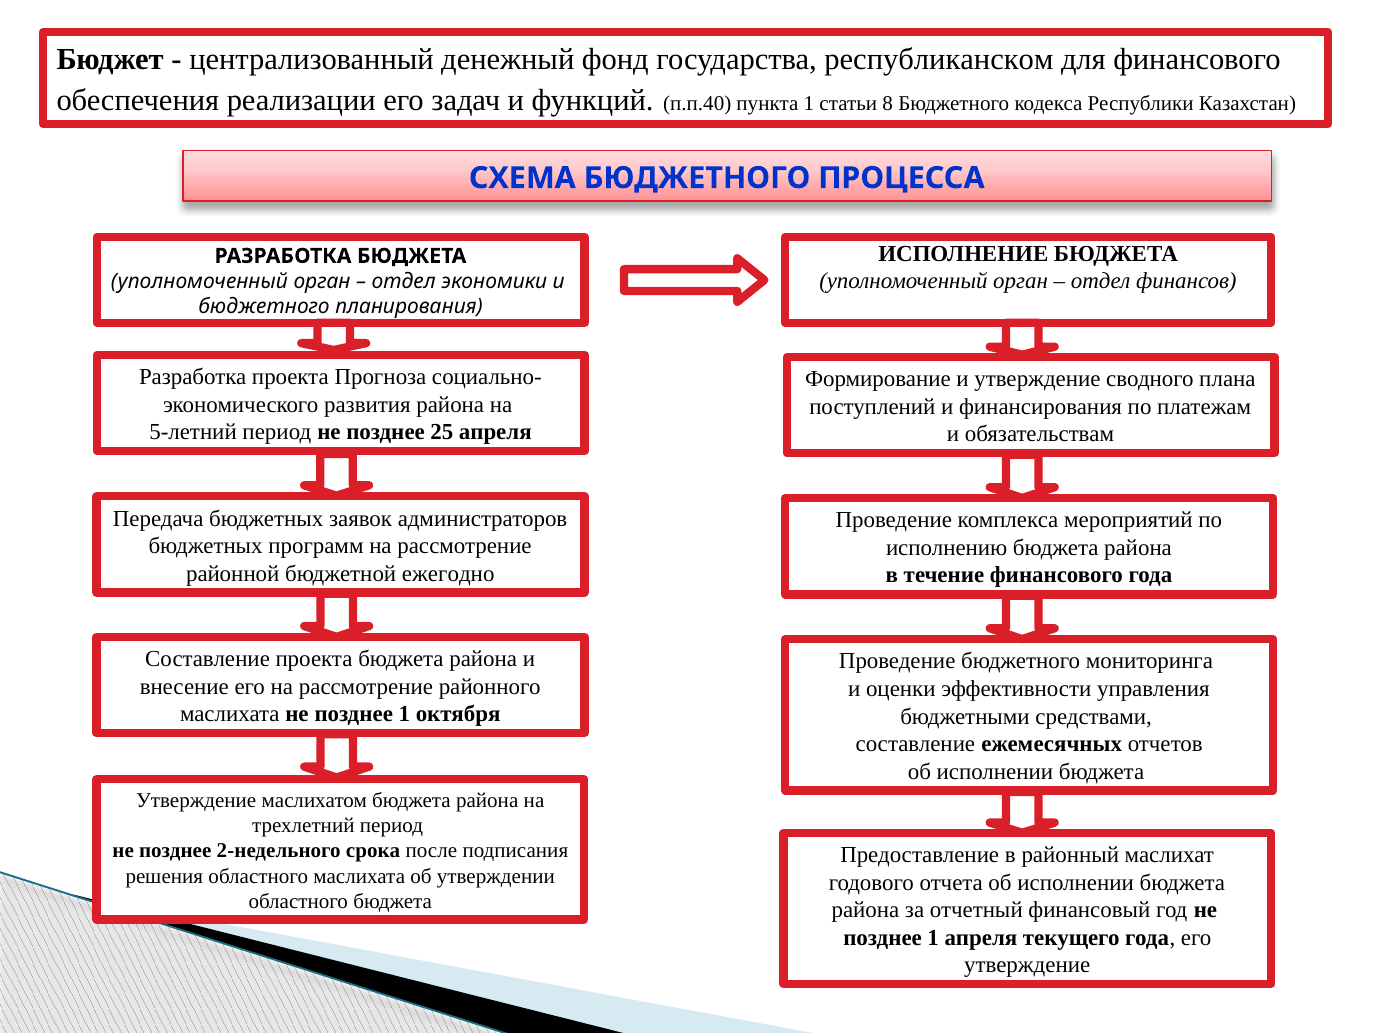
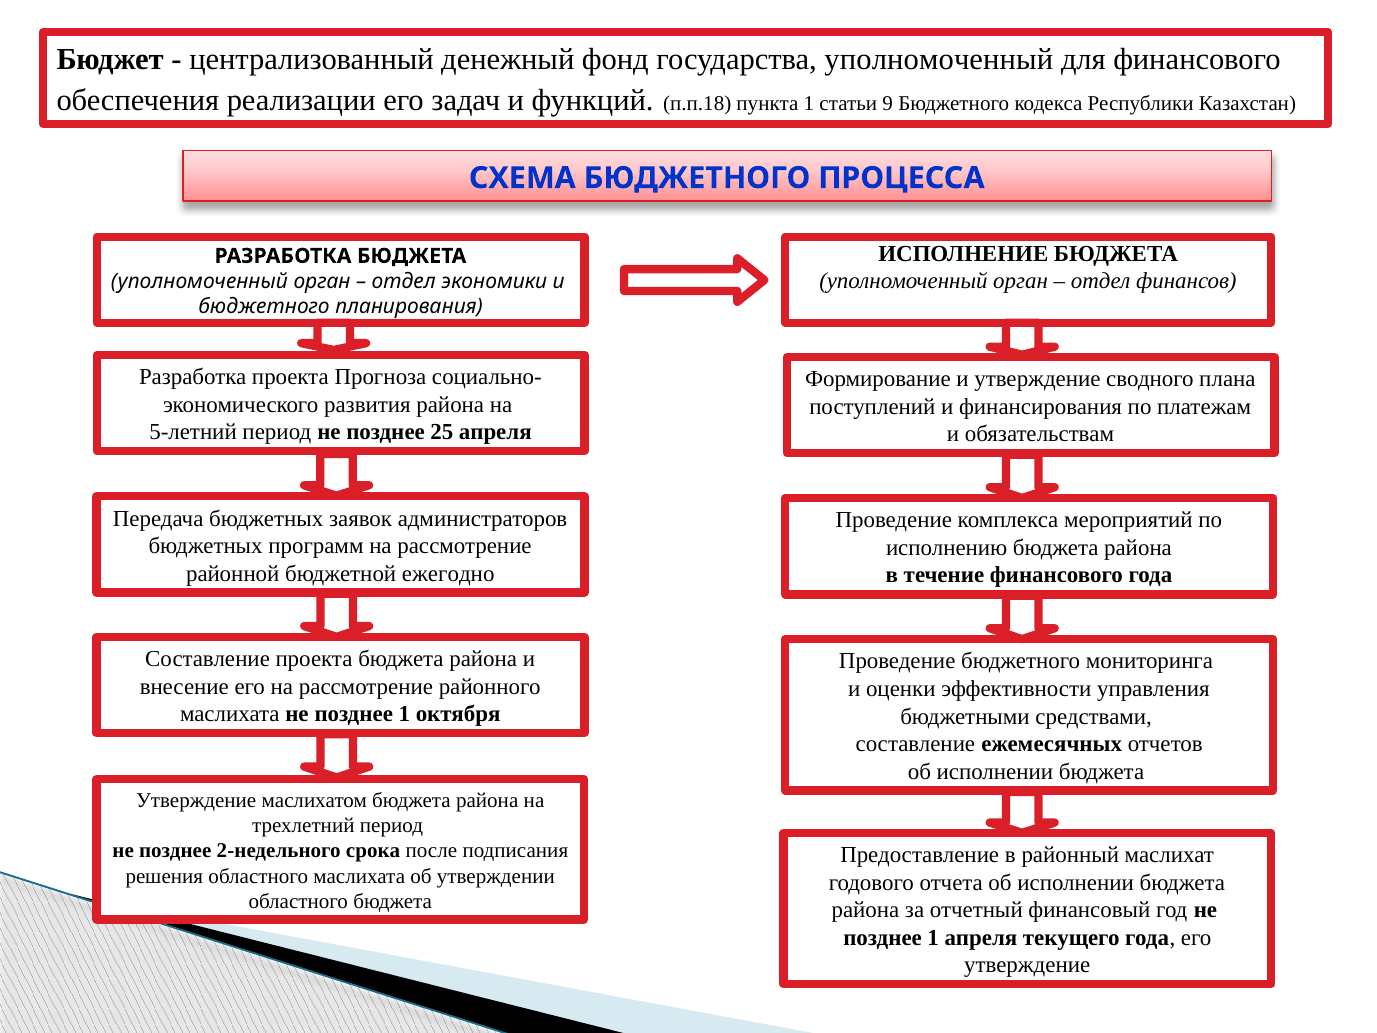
государства республиканском: республиканском -> уполномоченный (939, 60)
п.п.40: п.п.40 -> п.п.18 (697, 103)
8: 8 -> 9 (888, 103)
